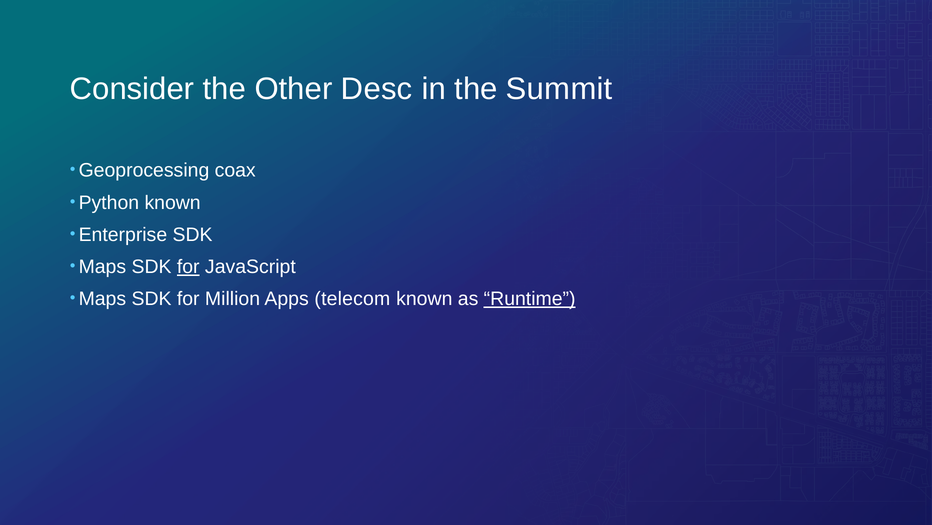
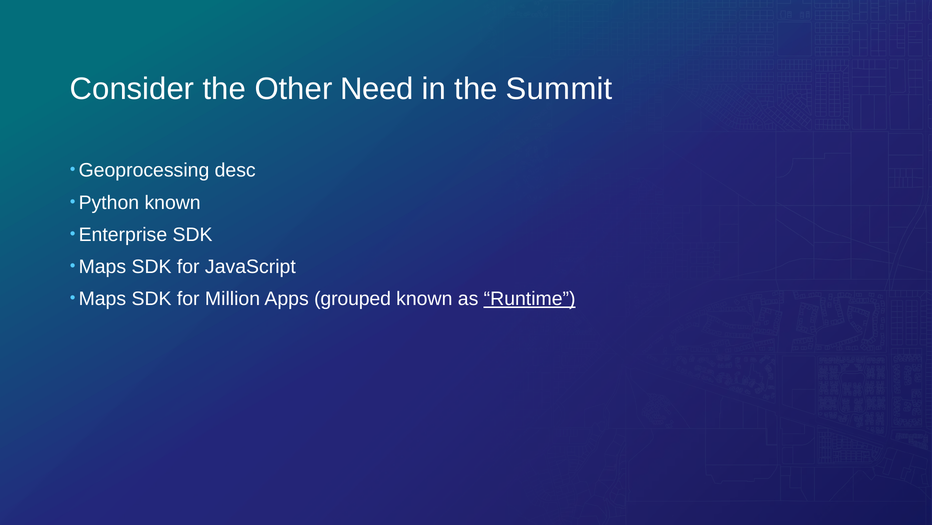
Desc: Desc -> Need (377, 89)
coax: coax -> desc (235, 170)
for underline: present -> none (188, 266)
telecom: telecom -> grouped (353, 299)
